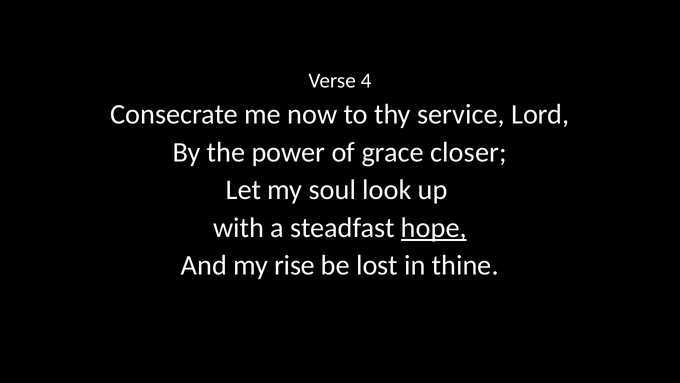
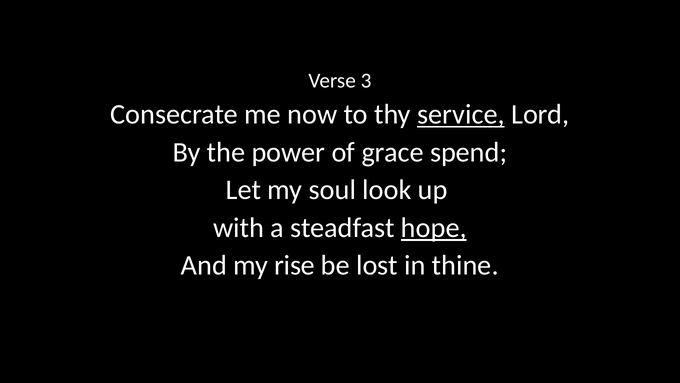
4: 4 -> 3 (366, 81)
service underline: none -> present (461, 114)
closer: closer -> spend (469, 152)
